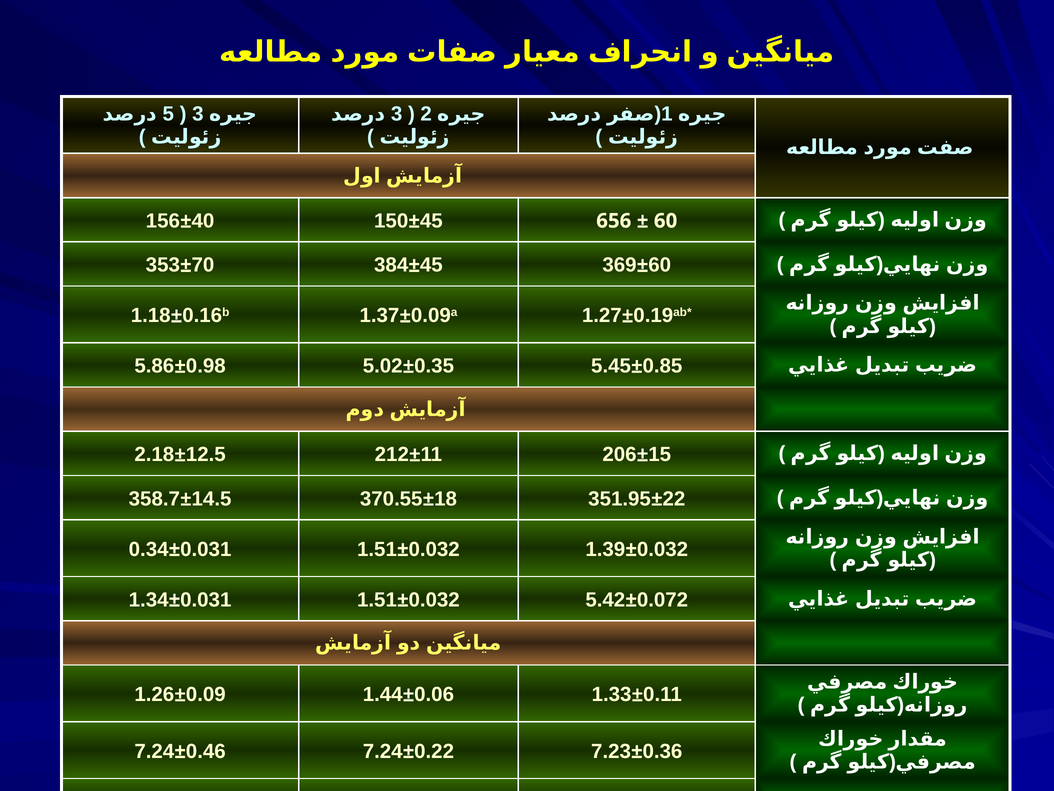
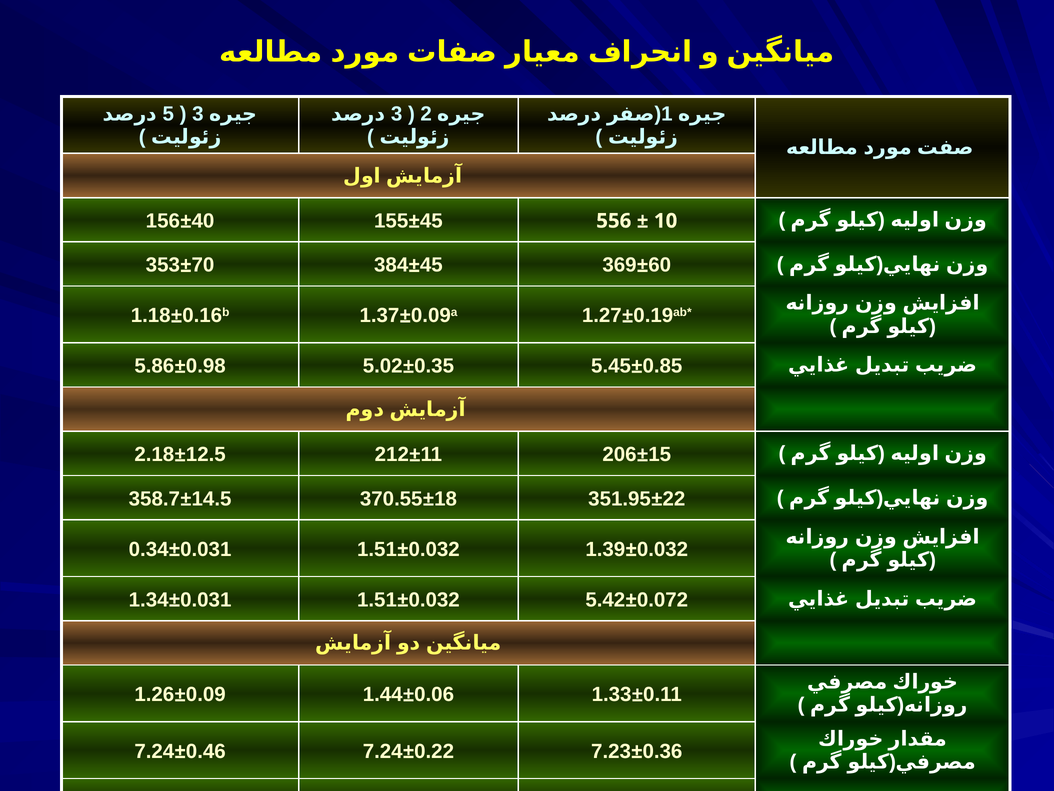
150: 150 -> 155 (391, 221)
656: 656 -> 556 (614, 221)
60: 60 -> 10 (666, 221)
